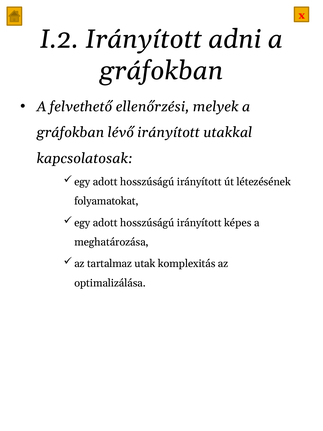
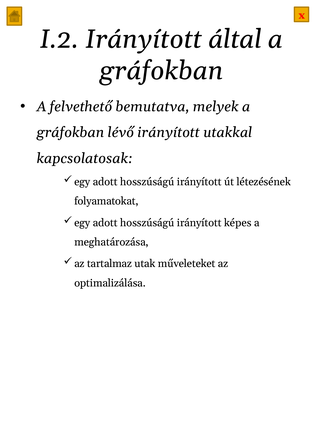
adni: adni -> által (235, 39)
ellenőrzési: ellenőrzési -> bemutatva (153, 107)
komplexitás: komplexitás -> műveleteket (187, 263)
